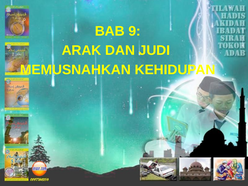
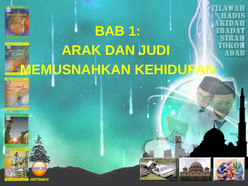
9: 9 -> 1 (135, 31)
